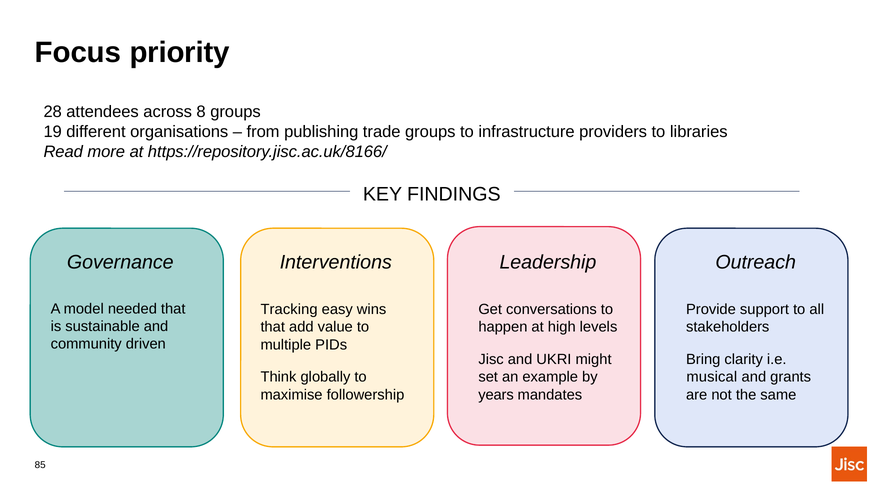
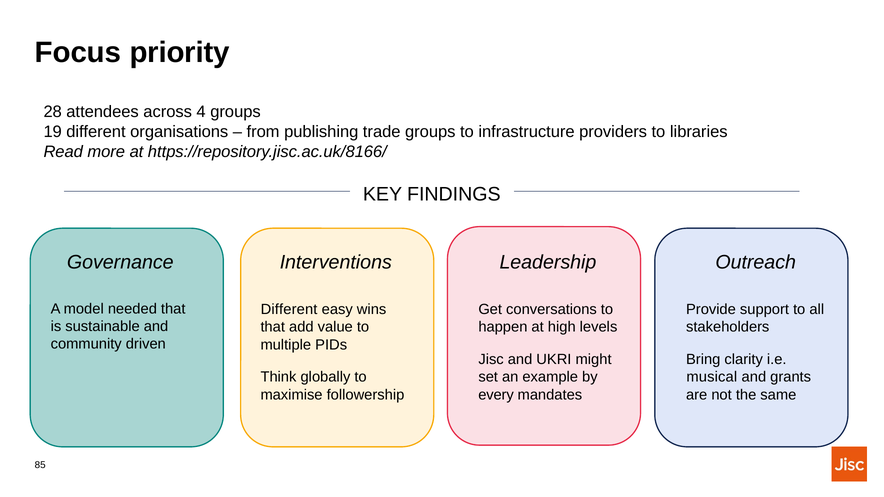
8: 8 -> 4 (201, 112)
Tracking: Tracking -> Different (289, 310)
years: years -> every (496, 395)
